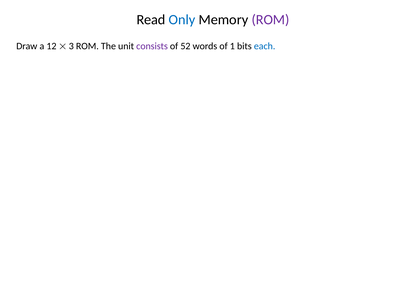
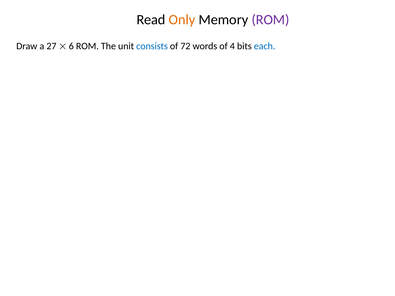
Only colour: blue -> orange (182, 20)
12: 12 -> 27 (51, 46)
3: 3 -> 6 (71, 46)
consists colour: purple -> blue (152, 46)
52: 52 -> 72 (185, 46)
1: 1 -> 4 (232, 46)
